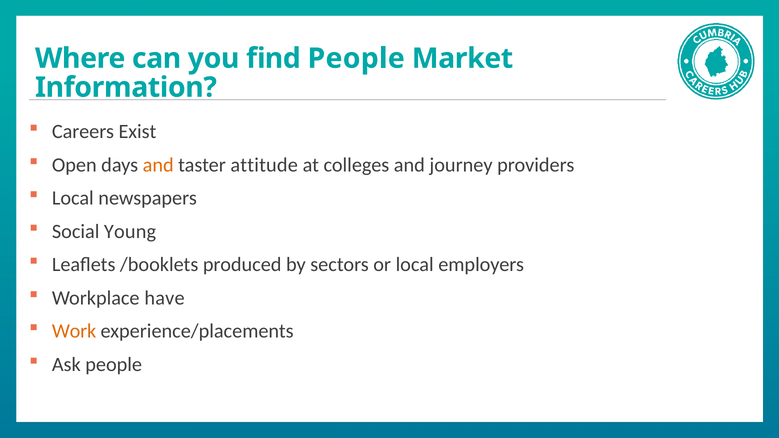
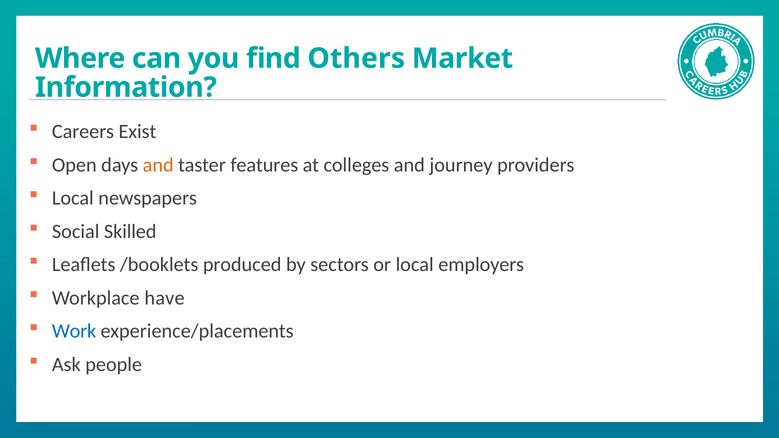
find People: People -> Others (356, 58)
attitude: attitude -> features (264, 165)
Young: Young -> Skilled (130, 232)
Work colour: orange -> blue (74, 331)
